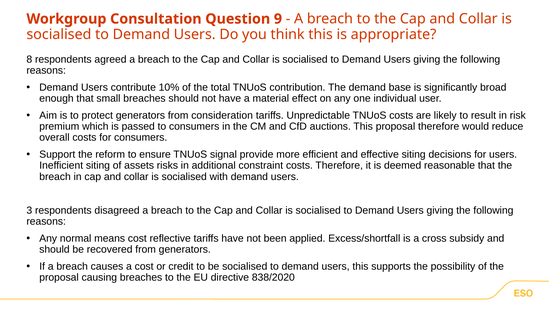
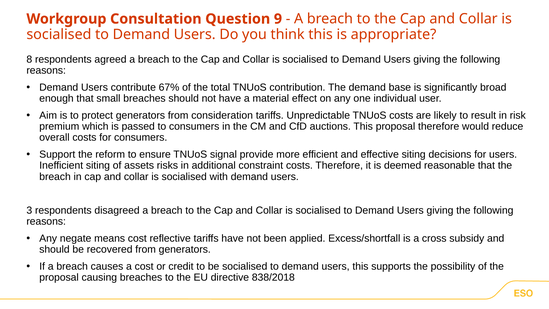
10%: 10% -> 67% (169, 87)
normal: normal -> negate (76, 238)
838/2020: 838/2020 -> 838/2018 (273, 277)
